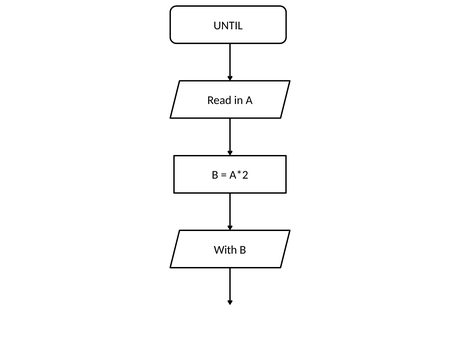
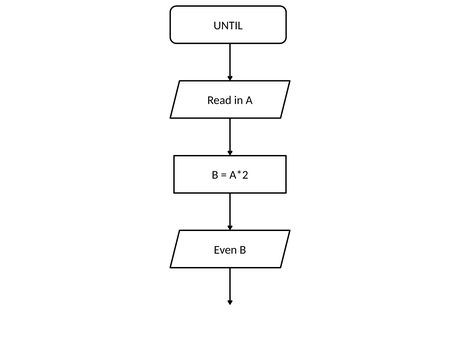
With: With -> Even (225, 250)
